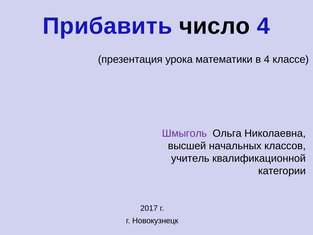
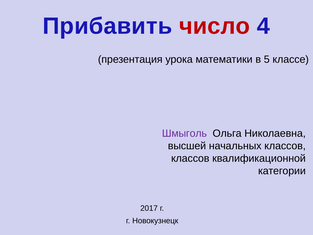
число colour: black -> red (215, 26)
в 4: 4 -> 5 (267, 59)
учитель: учитель -> классов (190, 158)
